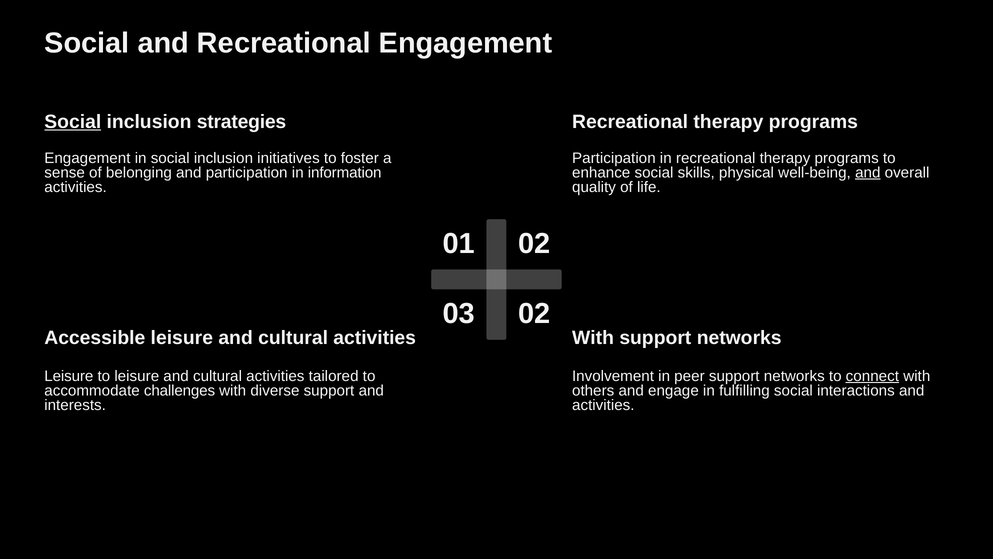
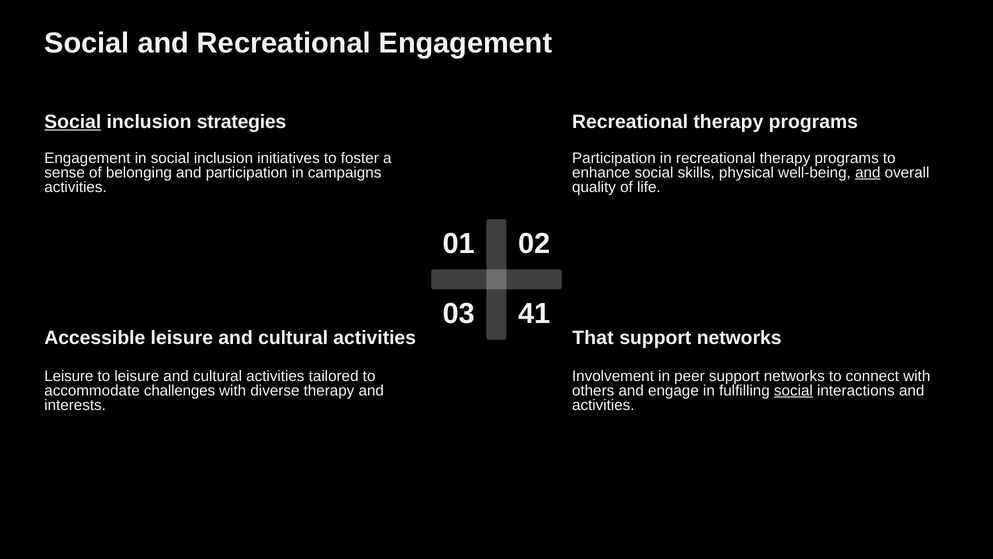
information: information -> campaigns (345, 173)
03 02: 02 -> 41 (534, 314)
With: With -> That (593, 337)
connect underline: present -> none (872, 376)
diverse support: support -> therapy (329, 390)
social underline: none -> present (793, 390)
